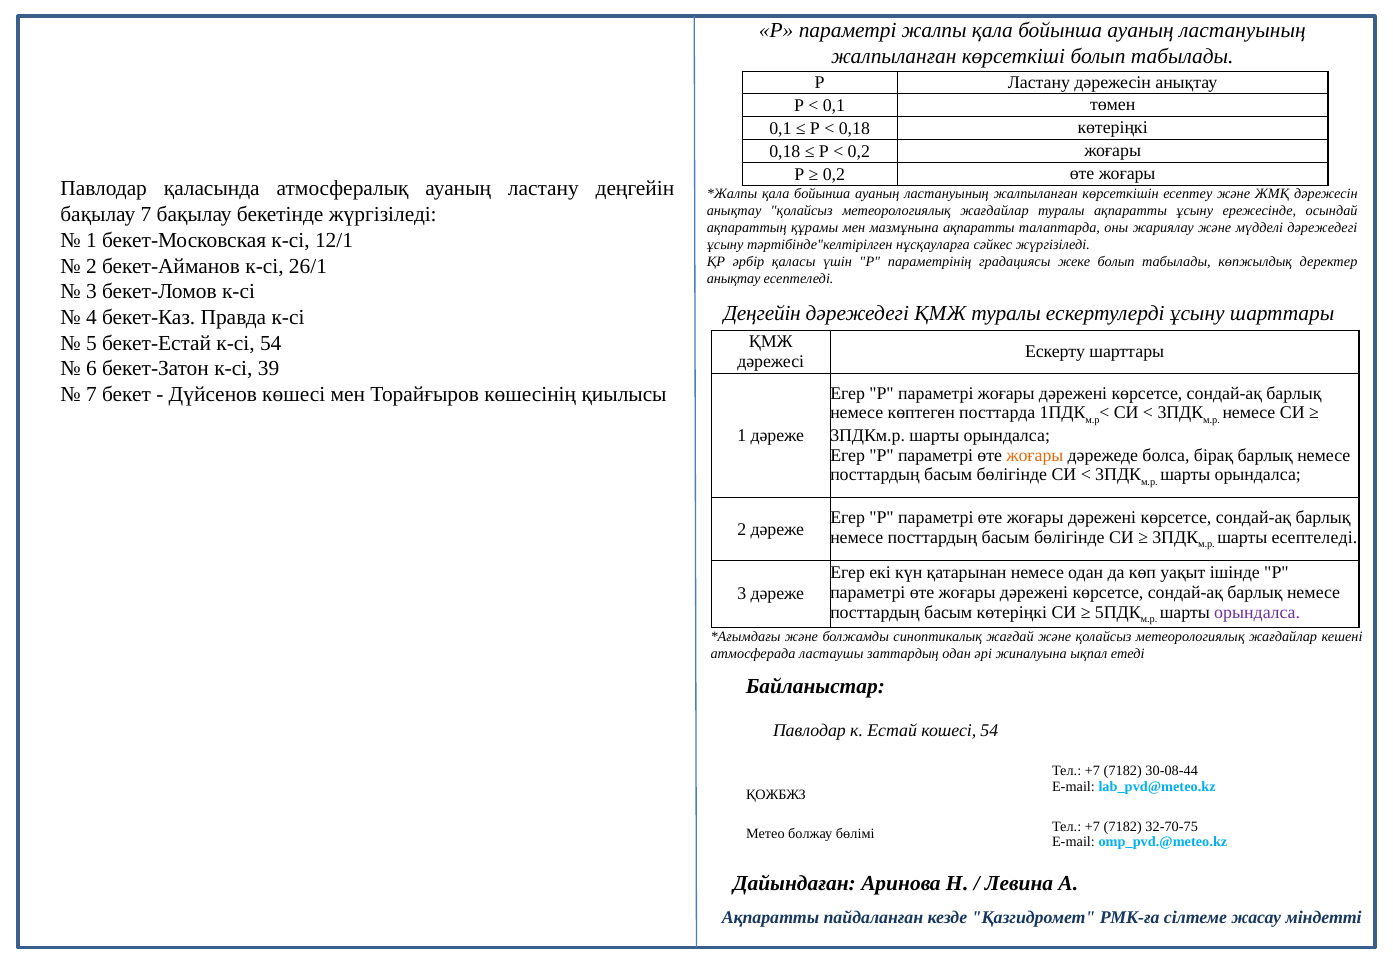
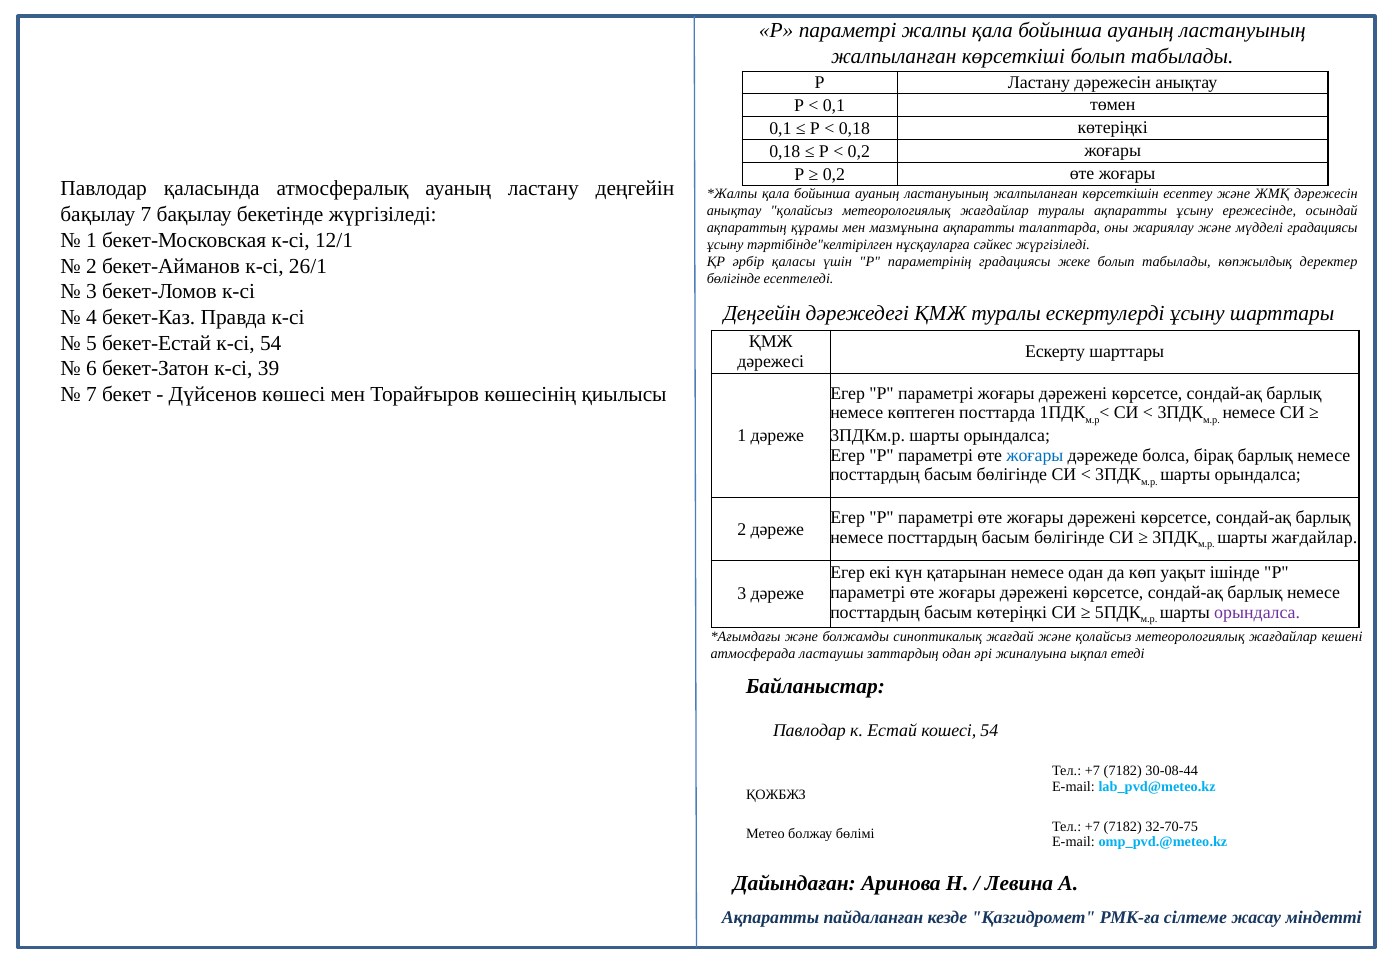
мүдделі дәрежедегі: дәрежедегі -> градациясы (1322, 228)
анықтау: анықтау -> бөлігінде (734, 279)
жоғары colour: orange -> blue (1035, 455)
шарты есептеледі: есептеледі -> жағдайлар (1314, 538)
